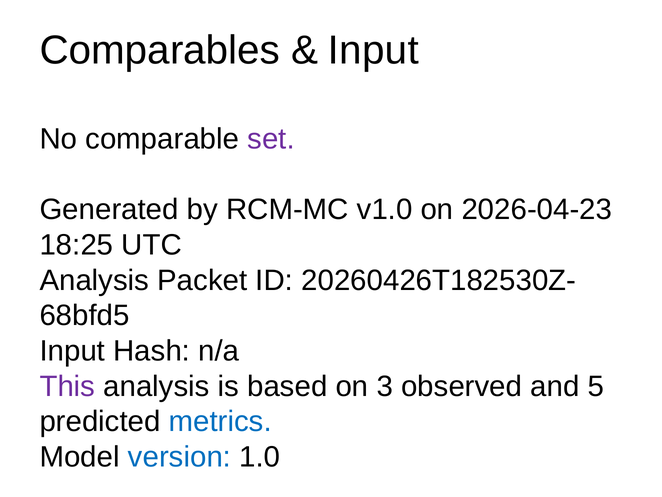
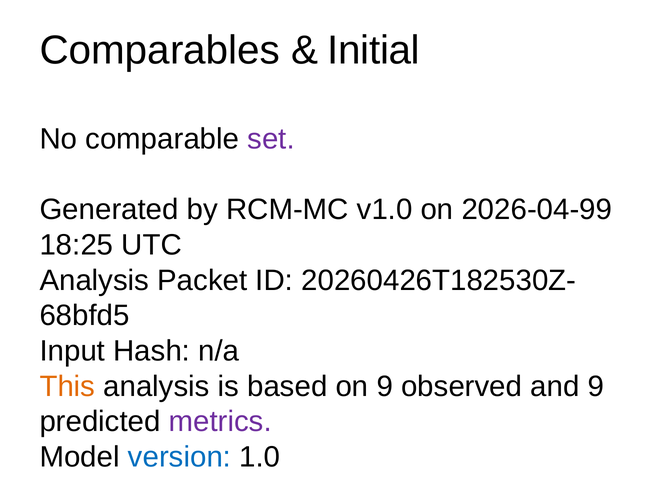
Input: Input -> Initial (374, 50)
2026-04-23: 2026-04-23 -> 2026-04-99 (537, 209)
This colour: purple -> orange (67, 386)
on 3: 3 -> 9 (385, 386)
and 5: 5 -> 9 (596, 386)
metrics colour: blue -> purple (220, 421)
